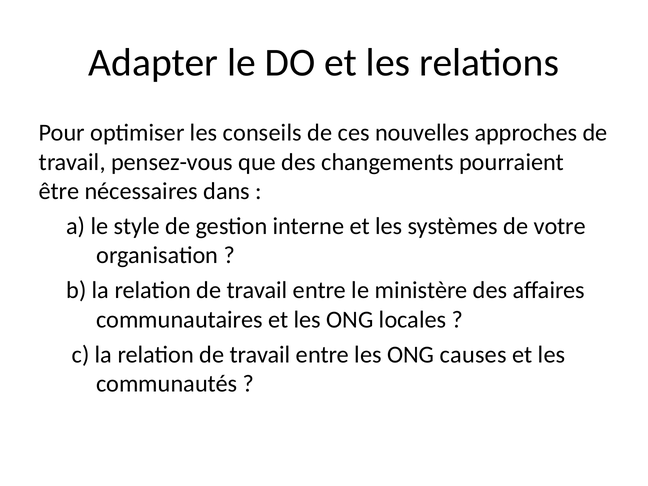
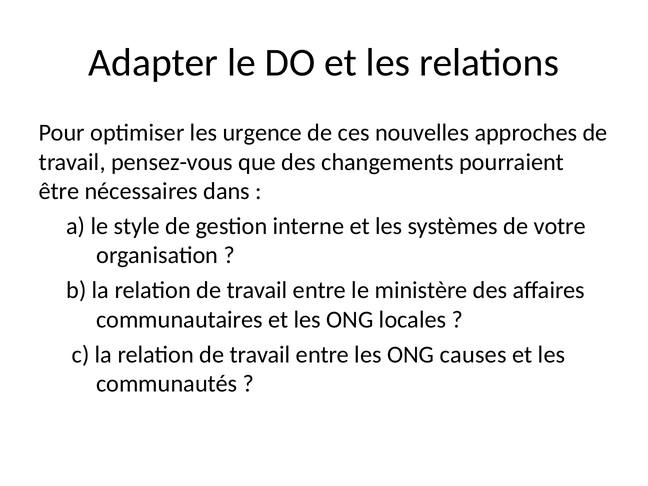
conseils: conseils -> urgence (262, 133)
